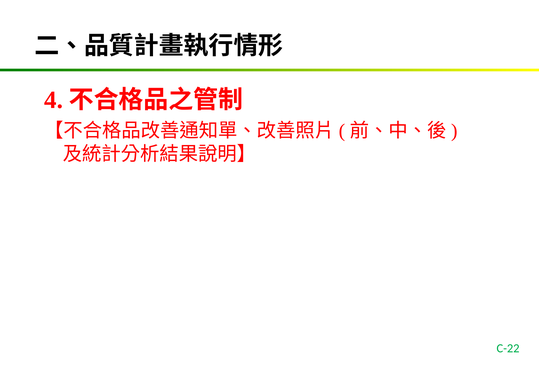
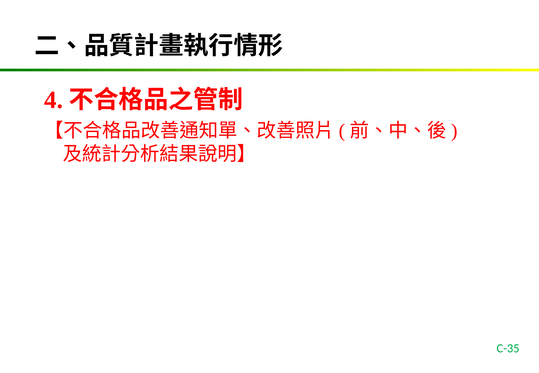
C-22: C-22 -> C-35 (508, 349)
